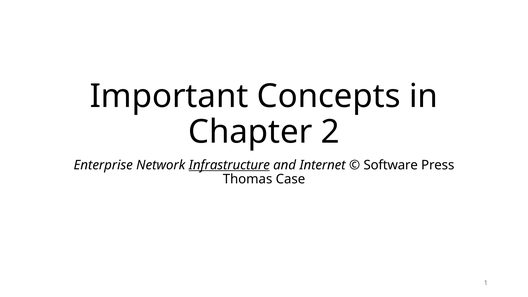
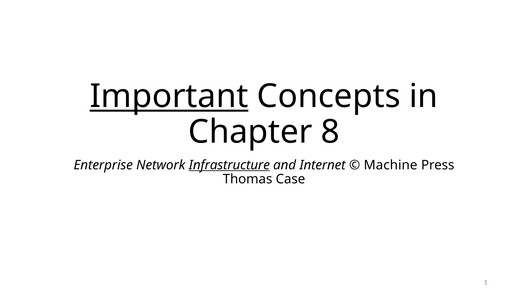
Important underline: none -> present (169, 96)
2: 2 -> 8 (330, 132)
Software: Software -> Machine (391, 165)
